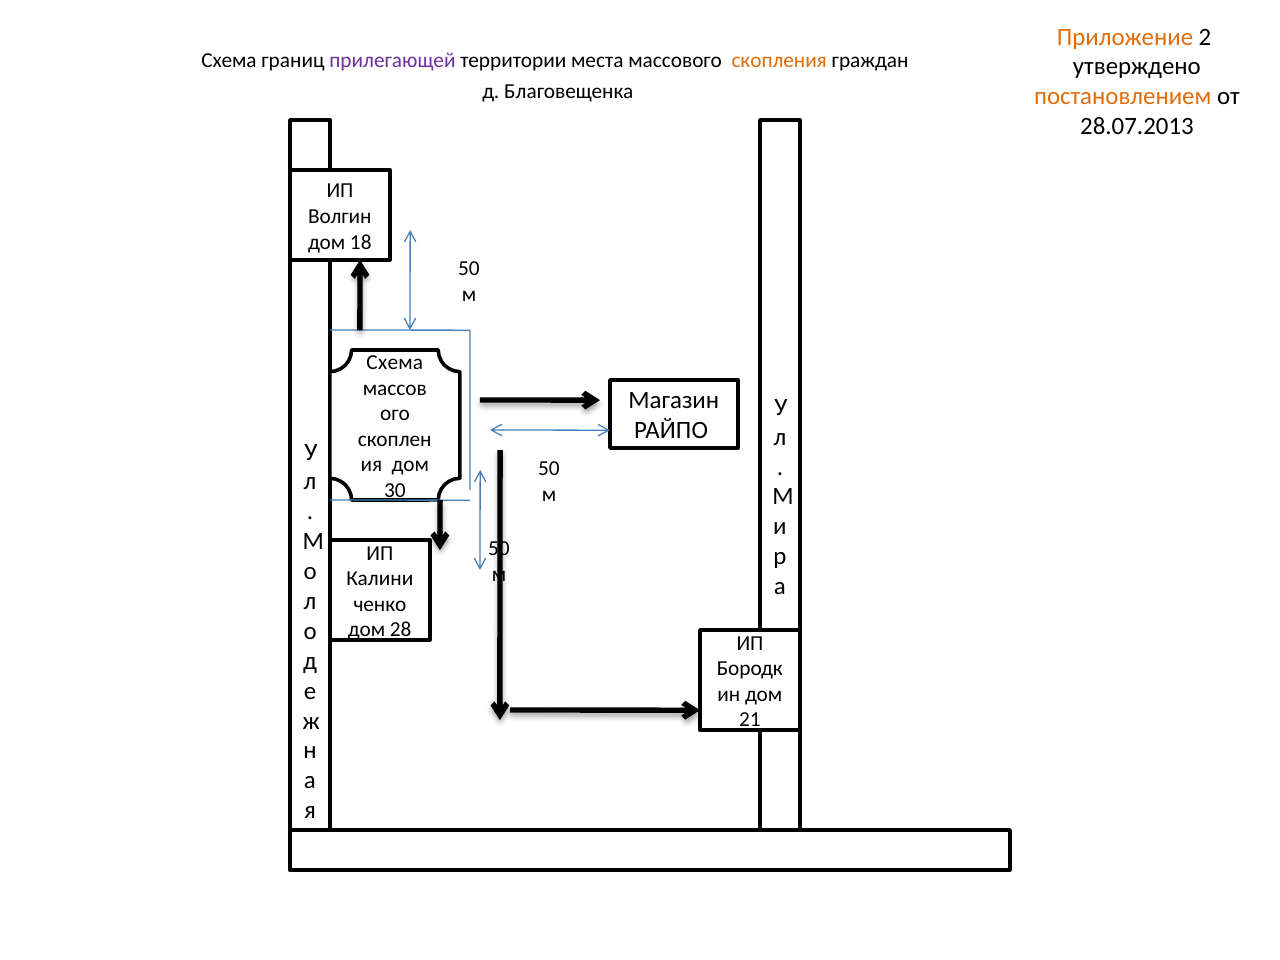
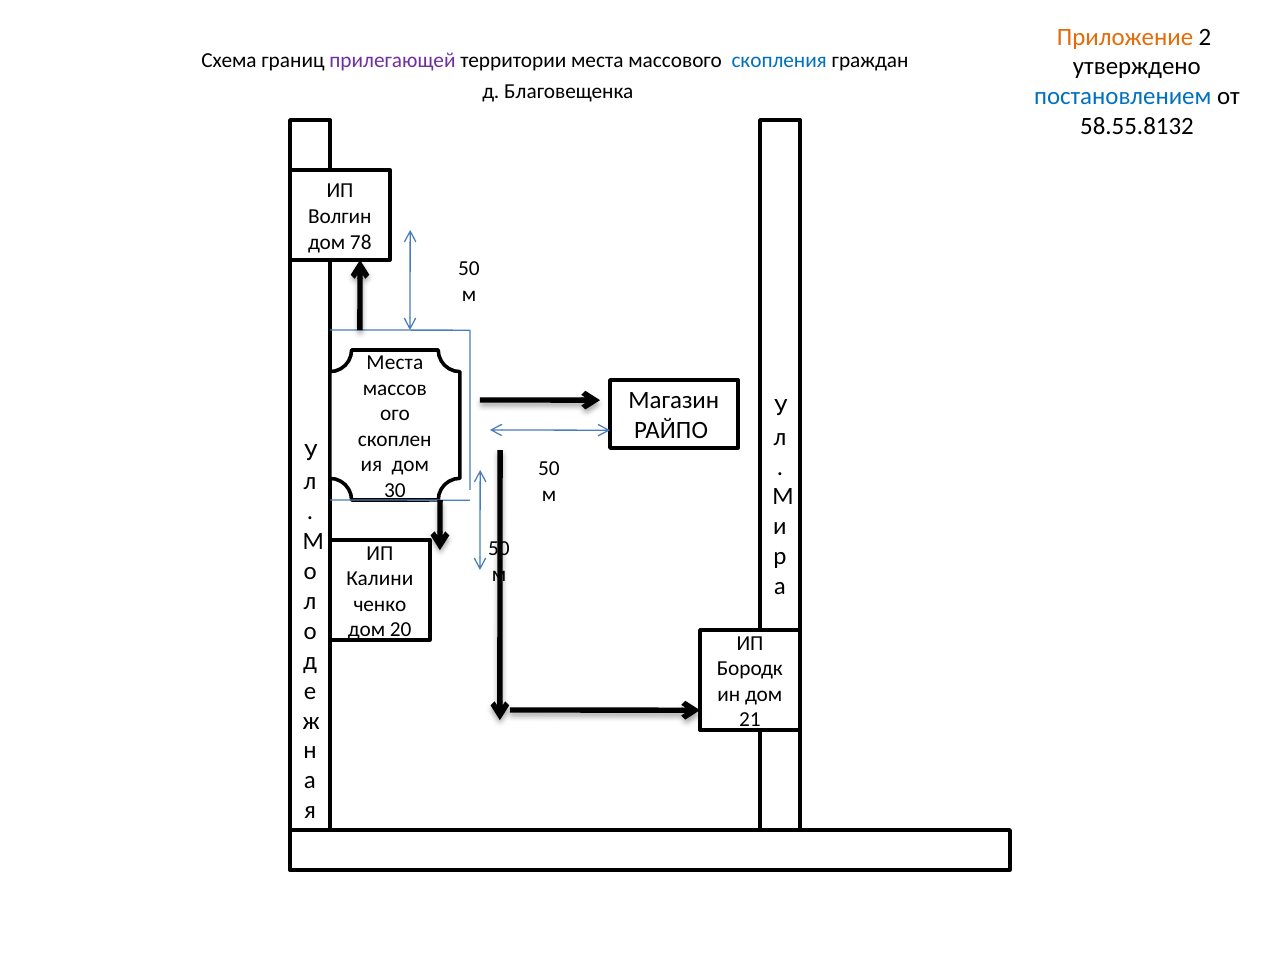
скопления colour: orange -> blue (779, 61)
постановлением colour: orange -> blue (1123, 97)
28.07.2013: 28.07.2013 -> 58.55.8132 (1137, 127)
18: 18 -> 78 (361, 242)
Схема: Схема -> Места (395, 362)
28: 28 -> 20 (401, 630)
